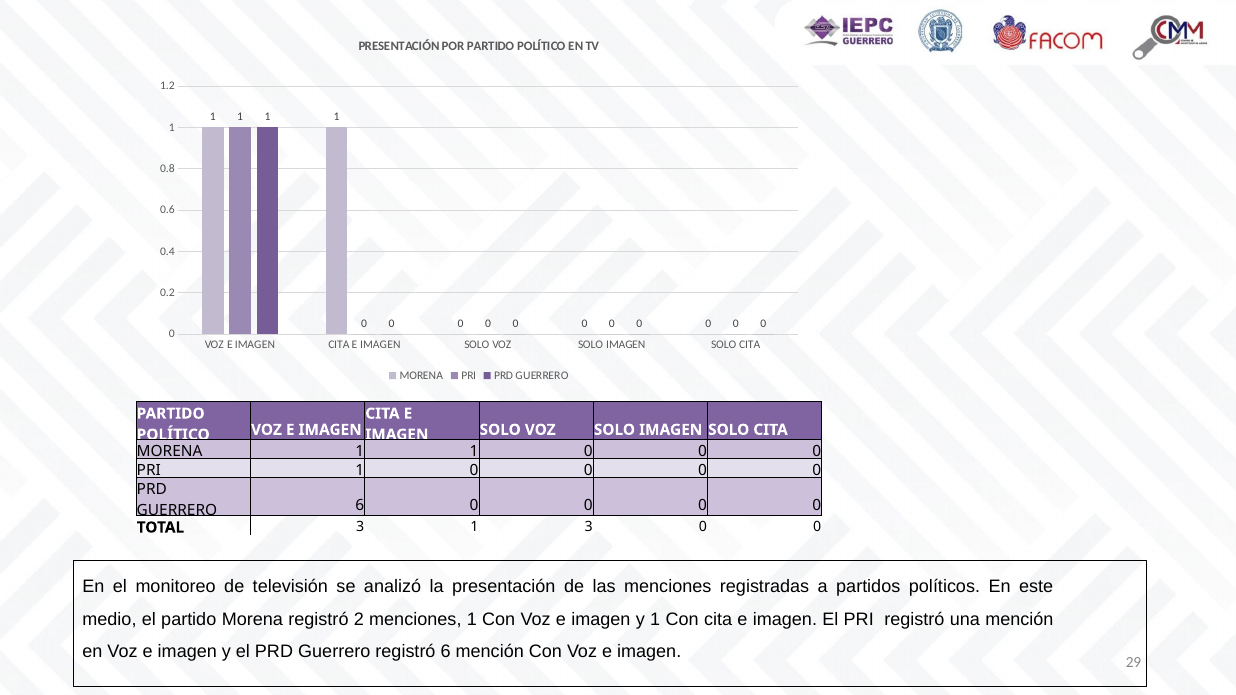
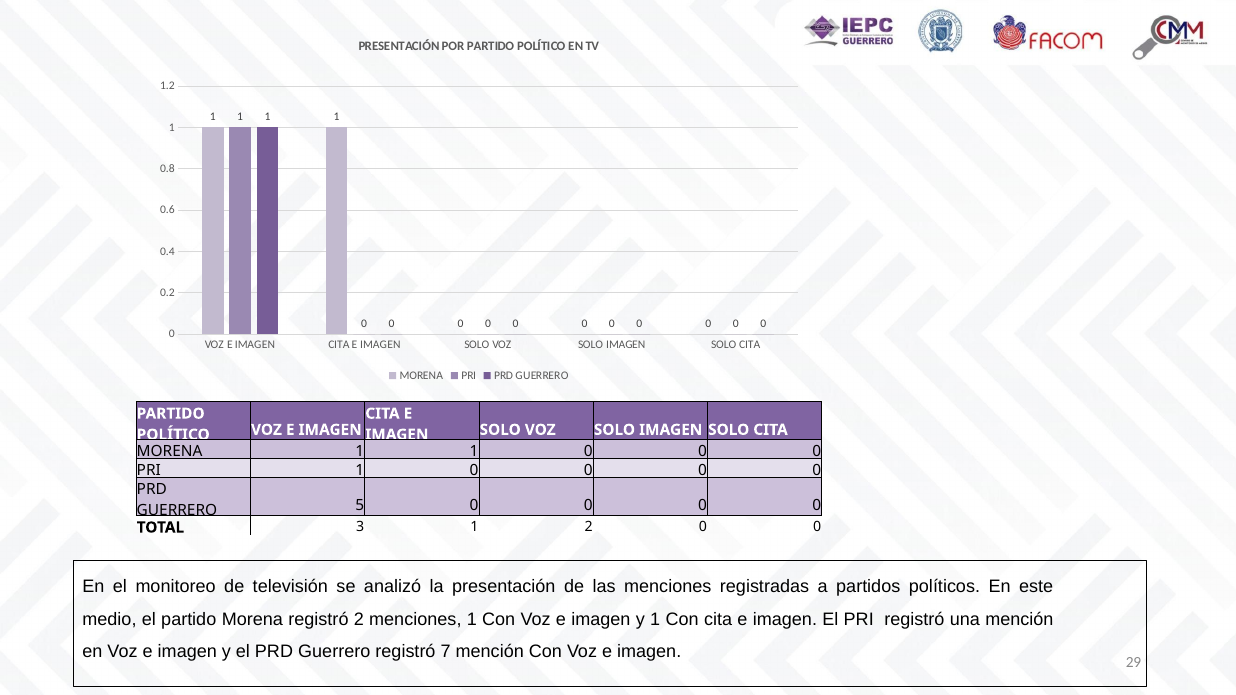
GUERRERO 6: 6 -> 5 (360, 506)
1 3: 3 -> 2 (589, 527)
registró 6: 6 -> 7 (446, 652)
